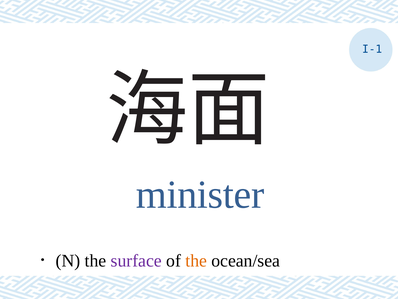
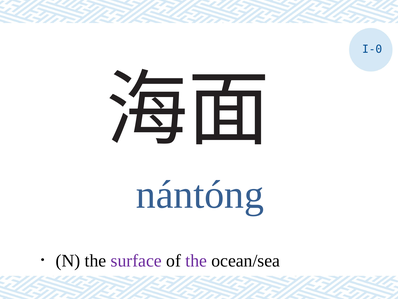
I-1: I-1 -> I-0 (372, 49)
minister: minister -> nántóng (200, 194)
the colour: orange -> purple (196, 260)
